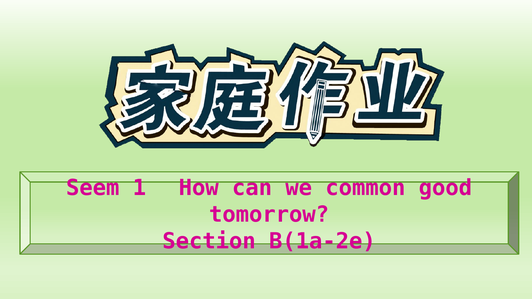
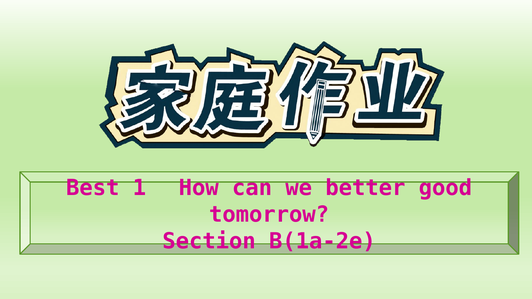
Seem: Seem -> Best (93, 188)
common: common -> better (365, 188)
